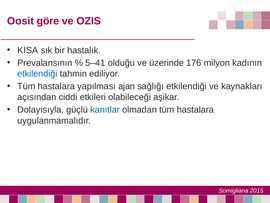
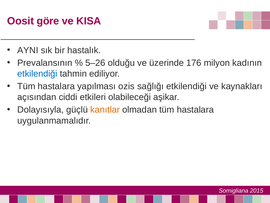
OZIS: OZIS -> KISA (89, 21)
KISA: KISA -> AYNI (28, 50)
5–41: 5–41 -> 5–26 (95, 63)
ajan: ajan -> ozis (127, 86)
kanıtlar colour: blue -> orange (105, 110)
